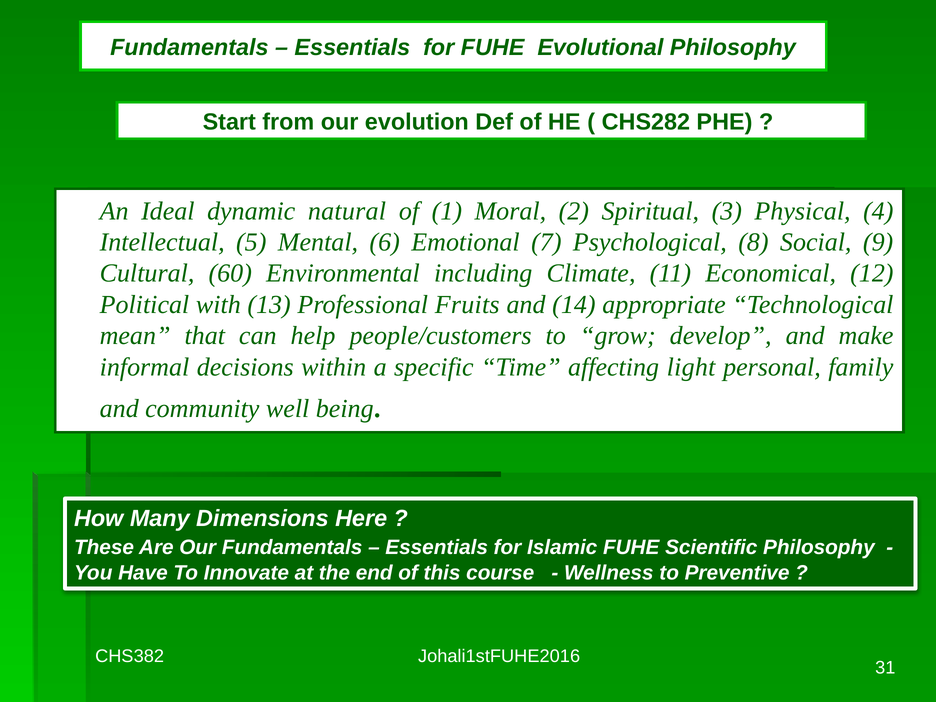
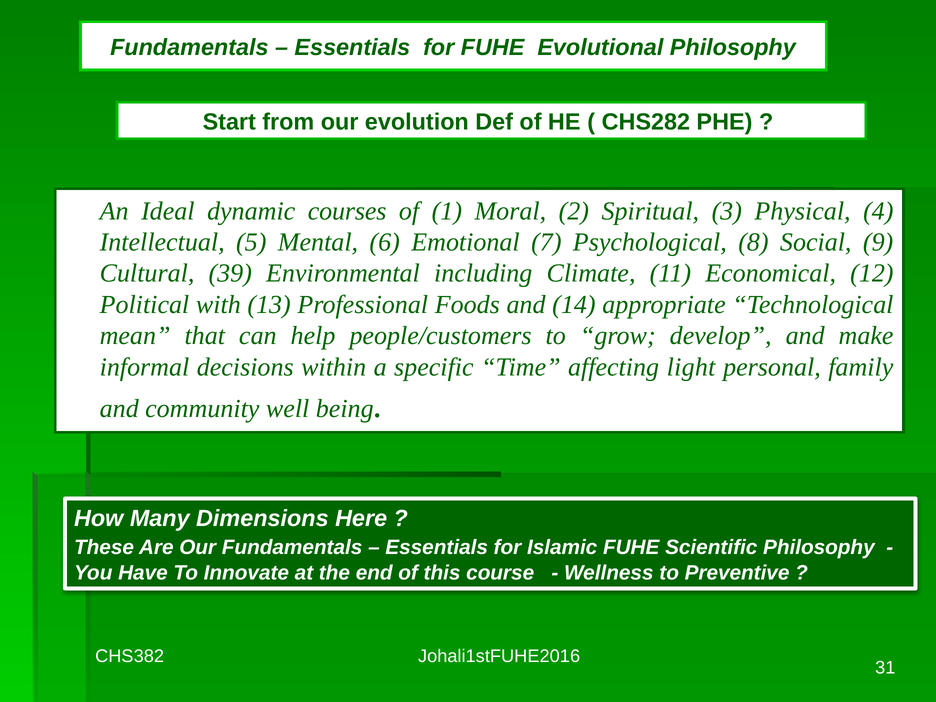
natural: natural -> courses (347, 211)
60: 60 -> 39 (230, 273)
Fruits: Fruits -> Foods (467, 305)
